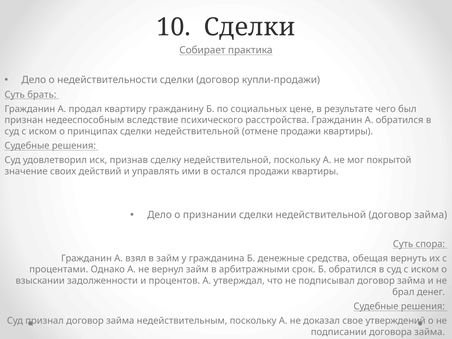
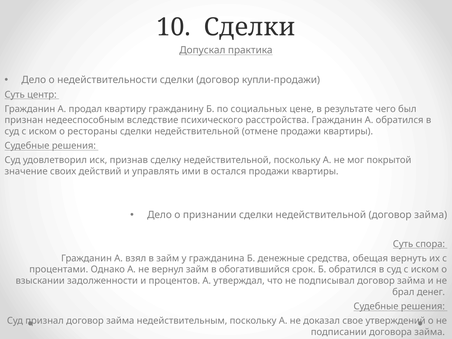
Собирает: Собирает -> Допускал (202, 50)
брать: брать -> центр (42, 95)
принципах: принципах -> рестораны (92, 131)
арбитражными: арбитражными -> обогатившийся (254, 270)
